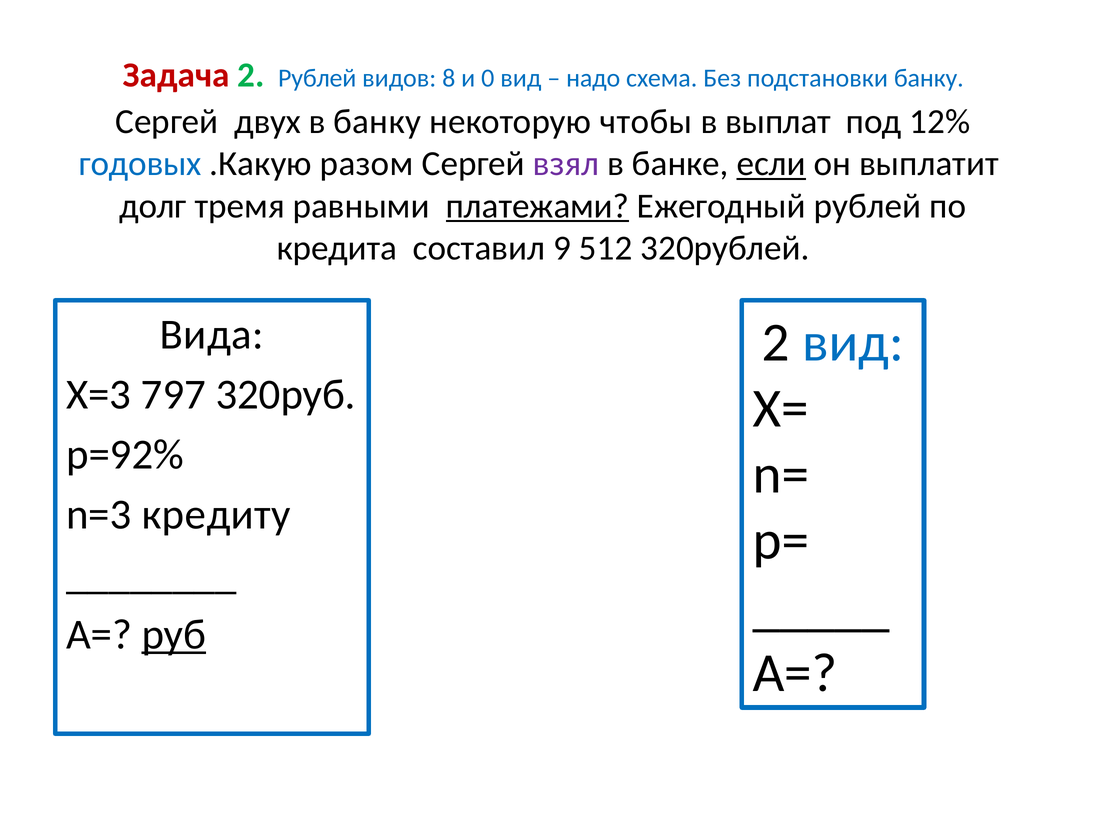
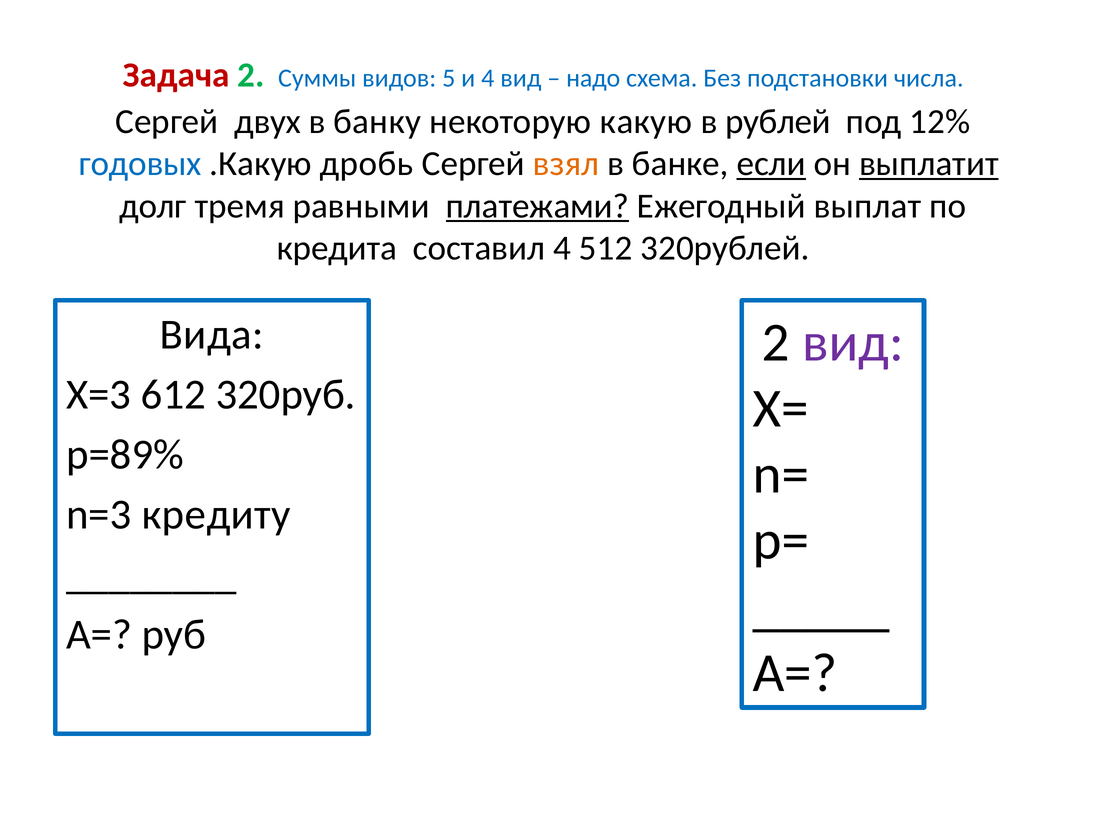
2 Рублей: Рублей -> Суммы (317, 78)
8: 8 -> 5 (449, 78)
и 0: 0 -> 4 (488, 78)
подстановки банку: банку -> числа (929, 78)
чтобы: чтобы -> какую (646, 122)
выплат: выплат -> рублей (778, 122)
разом: разом -> дробь (367, 164)
взял colour: purple -> orange (566, 164)
выплатит underline: none -> present (929, 164)
Ежегодный рублей: рублей -> выплат (867, 206)
составил 9: 9 -> 4 (562, 248)
вид colour: blue -> purple (853, 343)
797: 797 -> 612 (173, 395)
р=92%: р=92% -> р=89% (125, 455)
руб underline: present -> none (174, 635)
